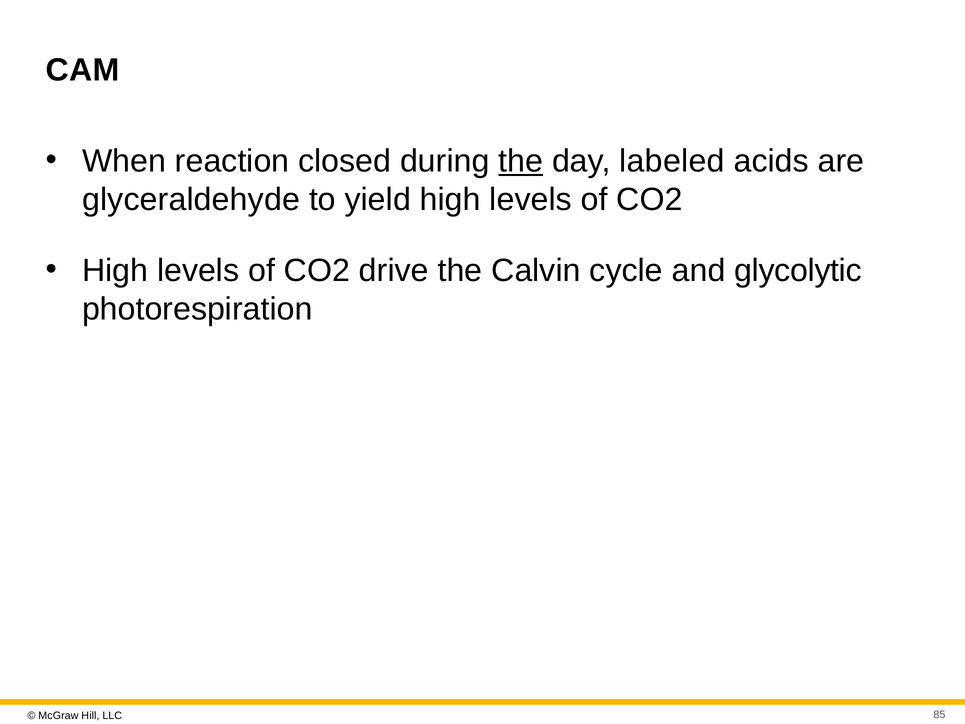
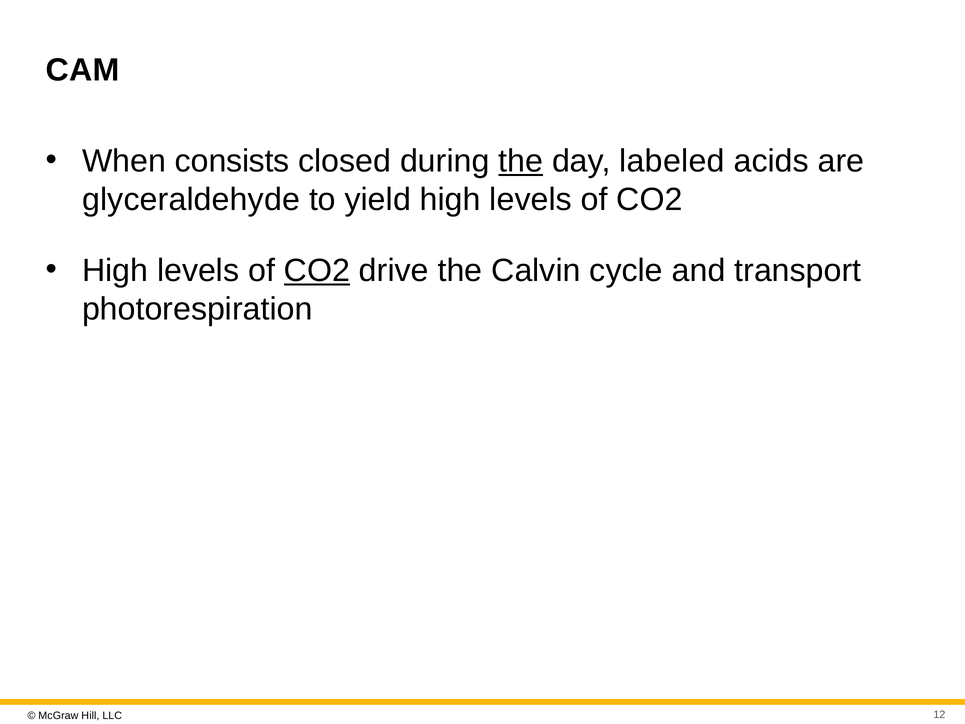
reaction: reaction -> consists (232, 161)
CO2 underline: none -> present (317, 270)
glycolytic: glycolytic -> transport (798, 270)
85: 85 -> 12 (939, 715)
